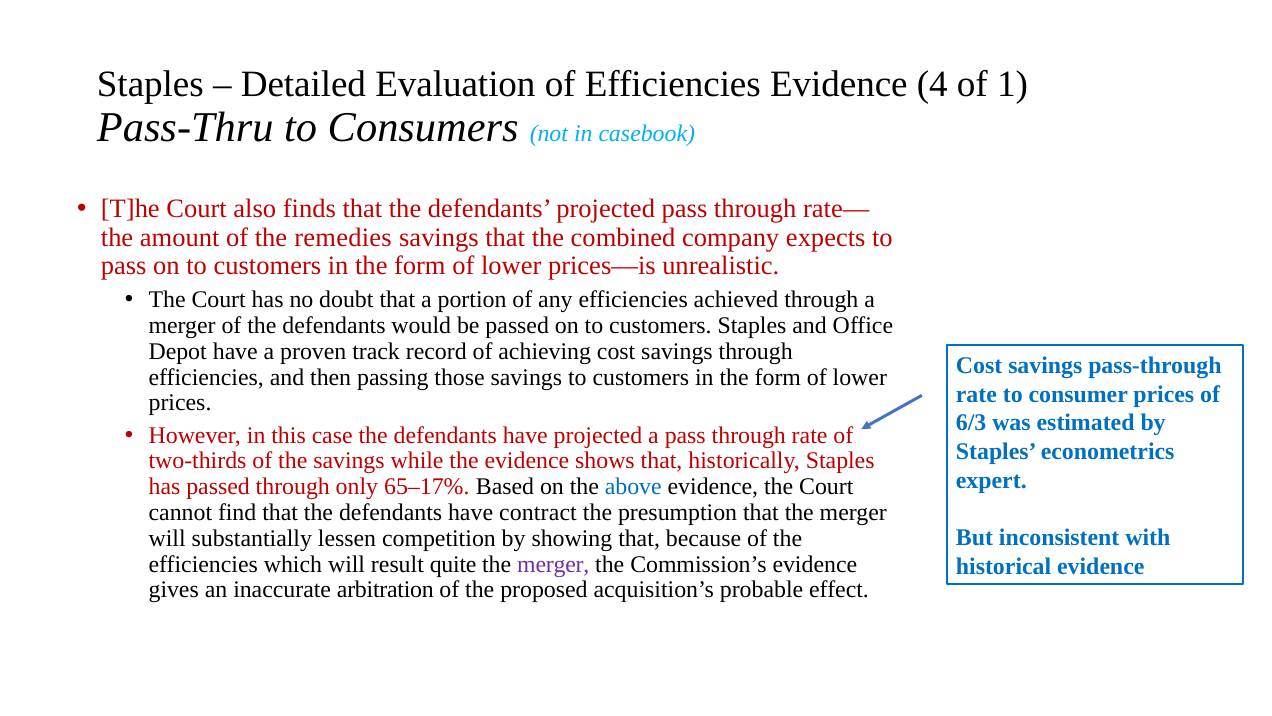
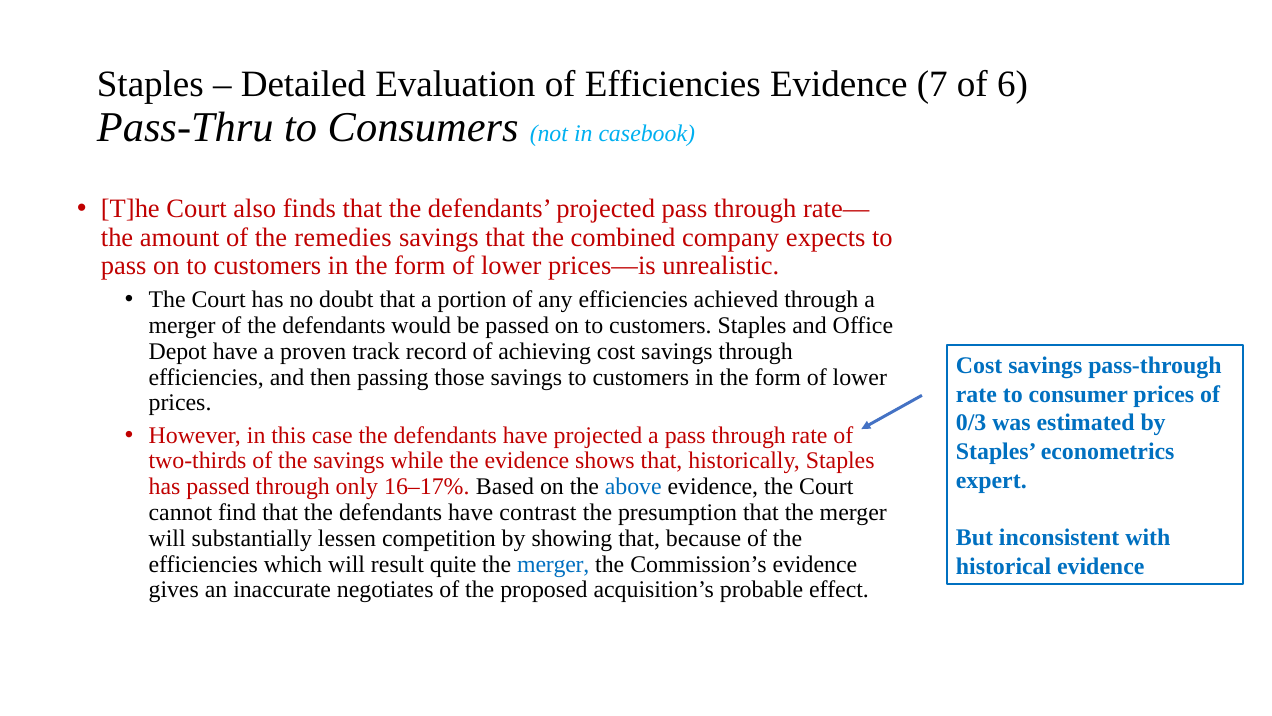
4: 4 -> 7 (932, 84)
1: 1 -> 6 (1012, 84)
6/3: 6/3 -> 0/3 (971, 423)
65–17%: 65–17% -> 16–17% (427, 487)
contract: contract -> contrast (538, 512)
merger colour: purple -> blue (553, 564)
arbitration: arbitration -> negotiates (385, 590)
